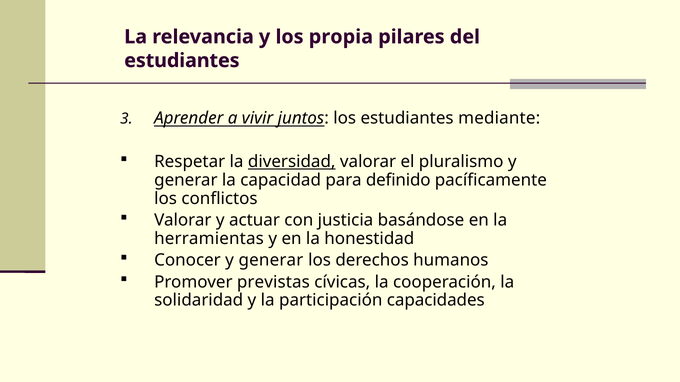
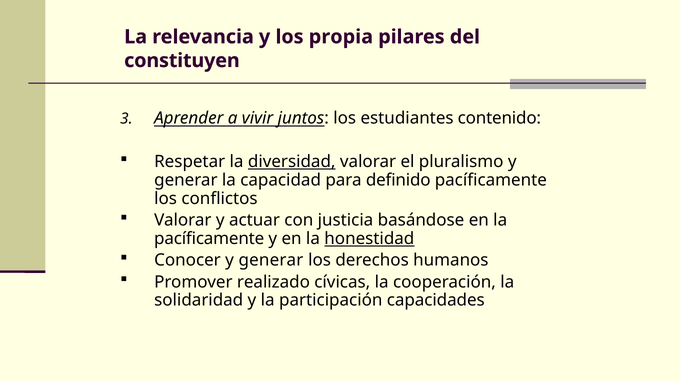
estudiantes: estudiantes -> constituyen (182, 61)
mediante: mediante -> contenido (499, 119)
herramientas: herramientas -> pacíficamente (209, 239)
honestidad underline: none -> present (369, 239)
previstas: previstas -> realizado (273, 282)
